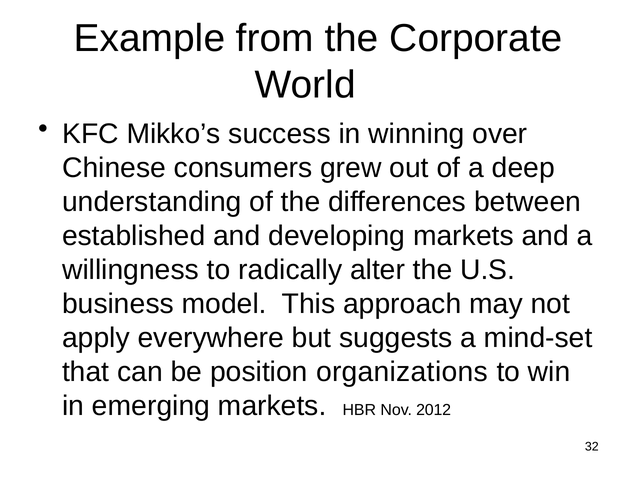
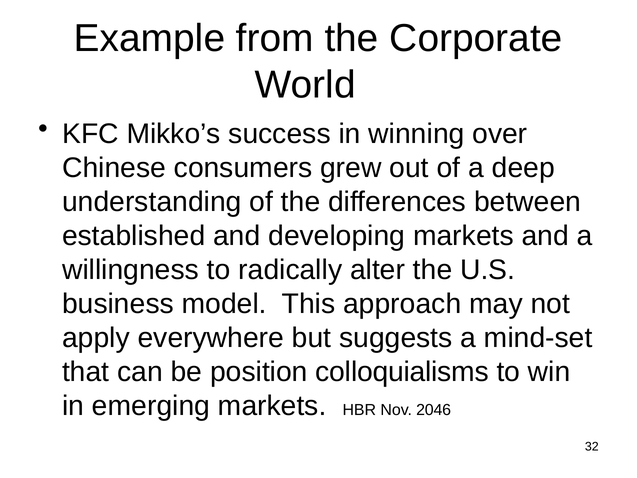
organizations: organizations -> colloquialisms (402, 372)
2012: 2012 -> 2046 (434, 410)
